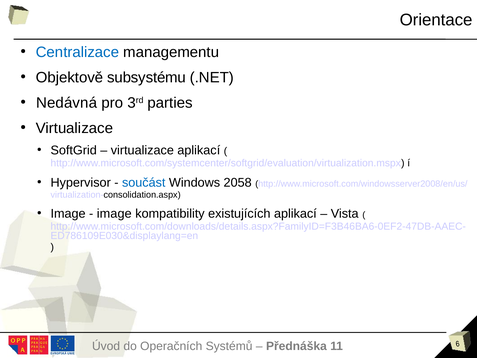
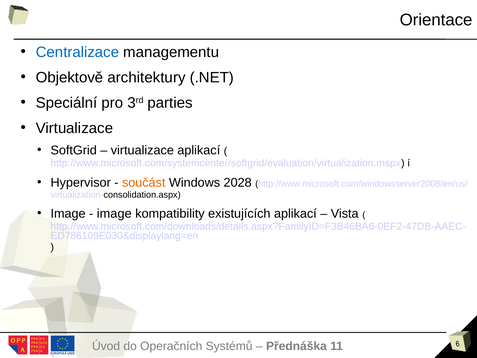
subsystému: subsystému -> architektury (146, 77)
Nedávná: Nedávná -> Speciální (67, 103)
součást colour: blue -> orange (144, 183)
2058: 2058 -> 2028 (238, 183)
